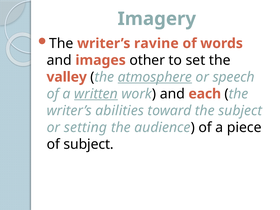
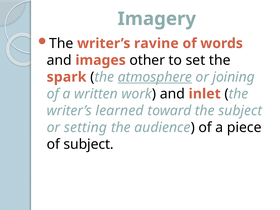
valley: valley -> spark (67, 77)
speech: speech -> joining (234, 77)
written underline: present -> none (96, 94)
each: each -> inlet (205, 94)
abilities: abilities -> learned (120, 111)
